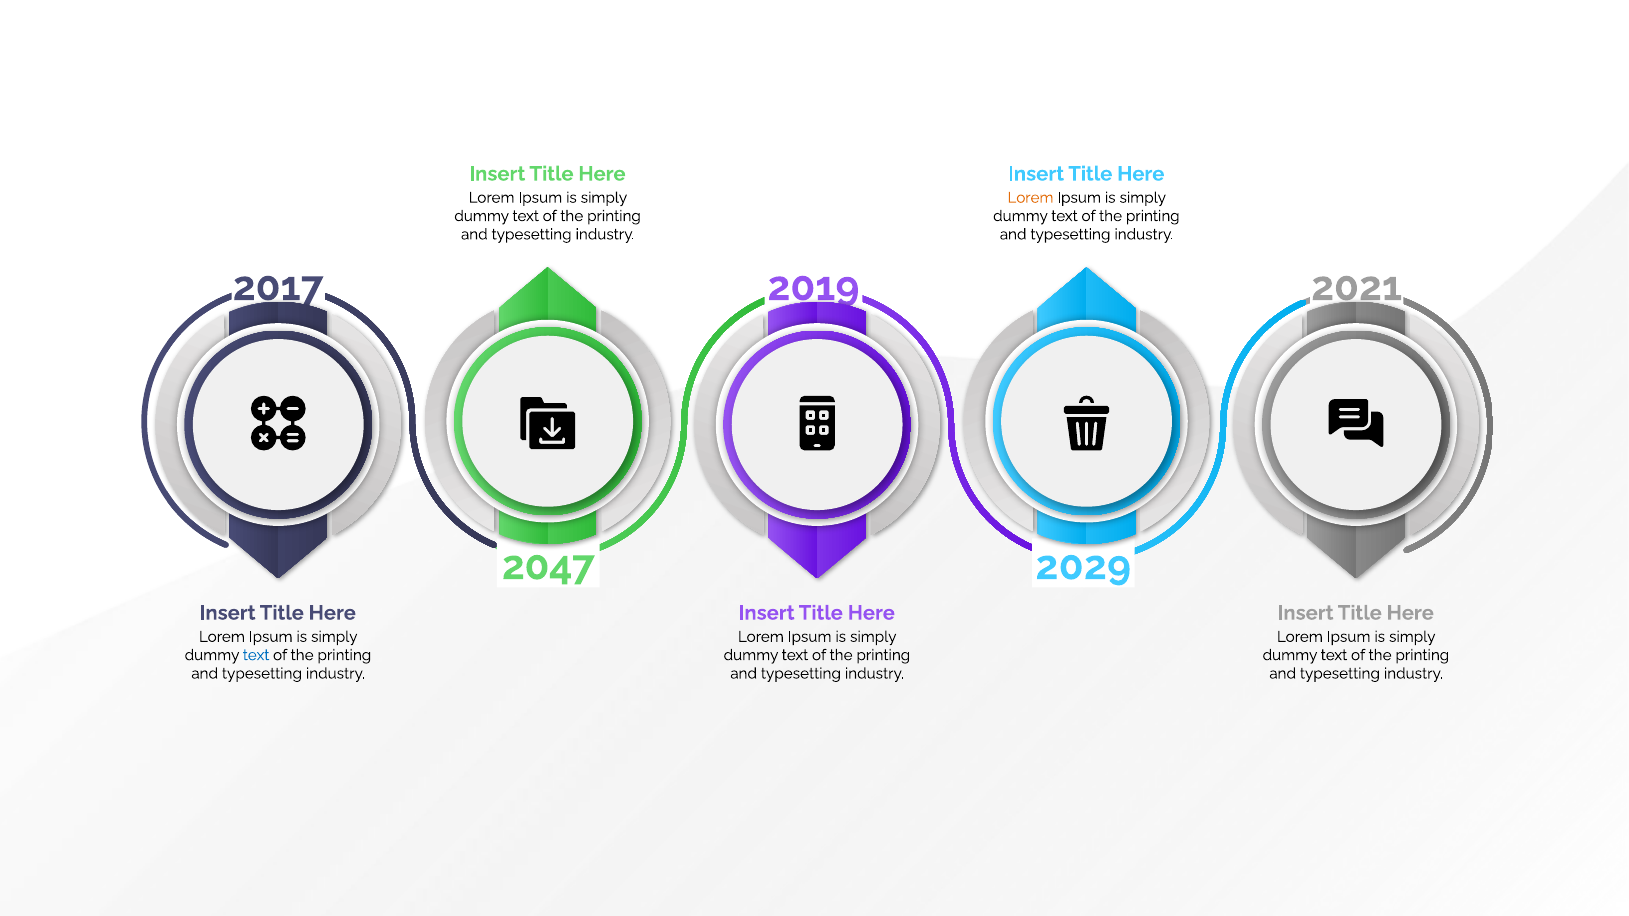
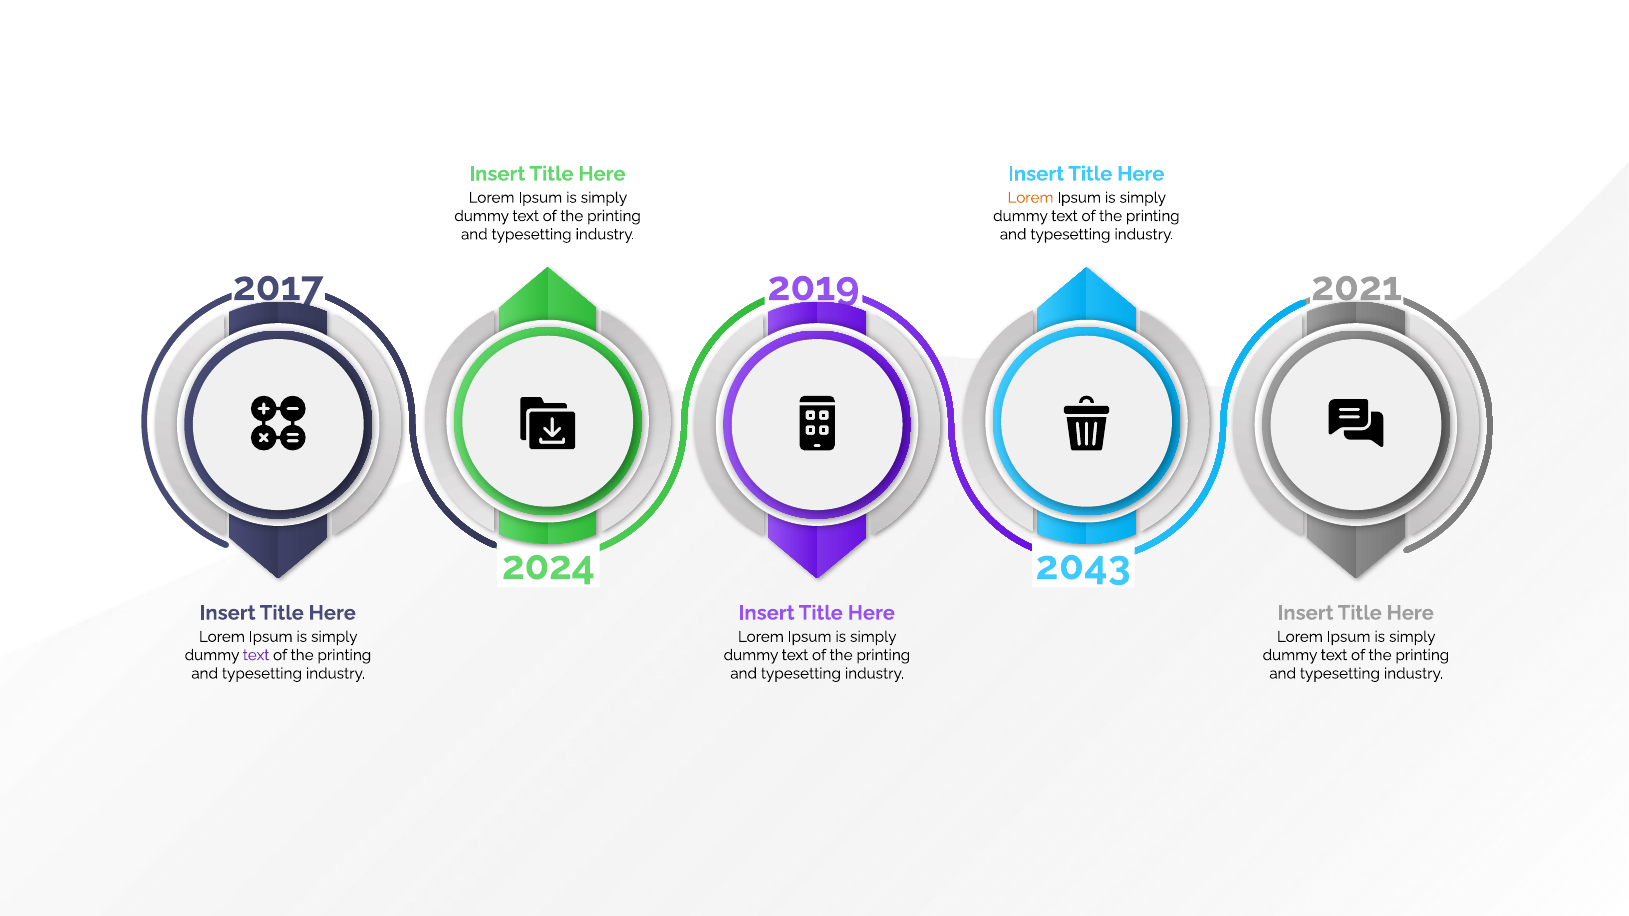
2047: 2047 -> 2024 (548, 566)
2029: 2029 -> 2043 (1083, 566)
text colour: blue -> purple (256, 655)
